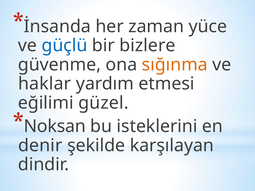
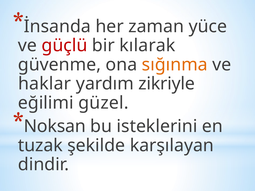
güçlü colour: blue -> red (64, 46)
bizlere: bizlere -> kılarak (147, 46)
etmesi: etmesi -> zikriyle (167, 84)
denir: denir -> tuzak (40, 146)
